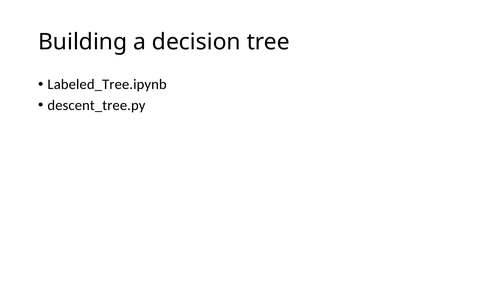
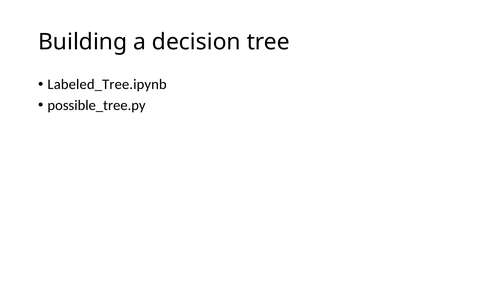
descent_tree.py: descent_tree.py -> possible_tree.py (97, 106)
